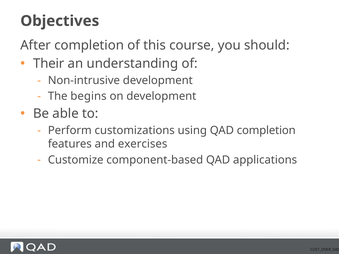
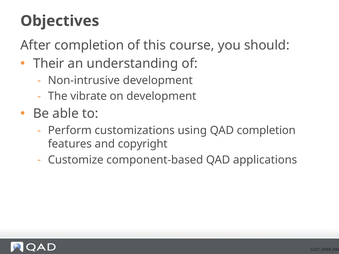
begins: begins -> vibrate (89, 96)
exercises: exercises -> copyright (143, 144)
